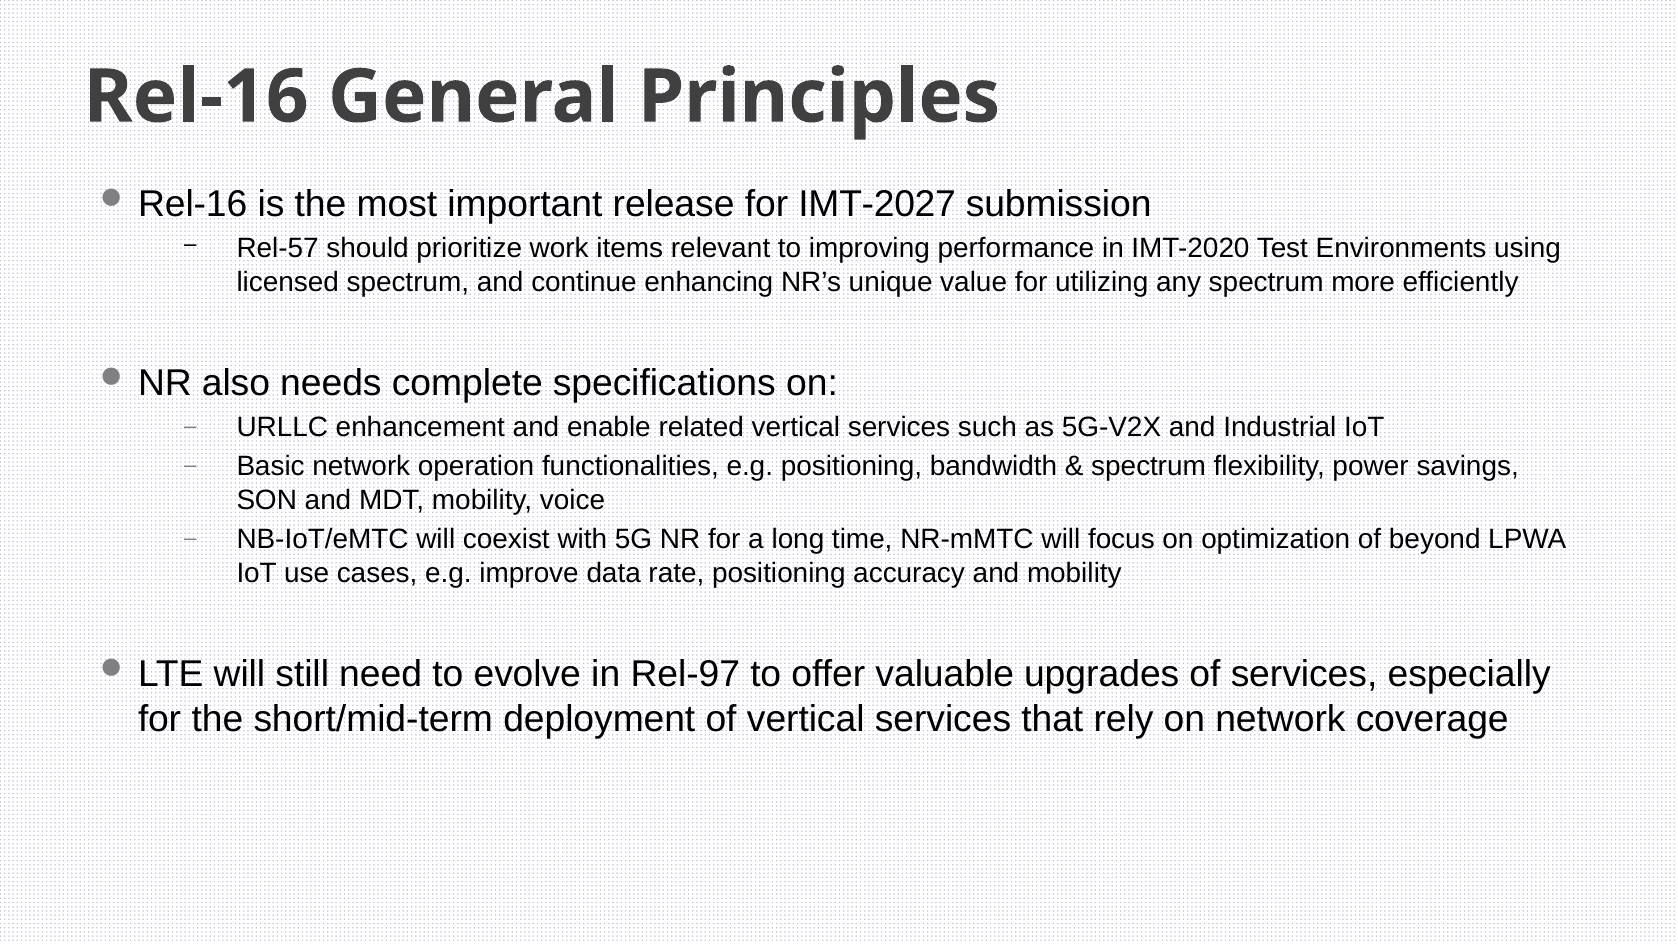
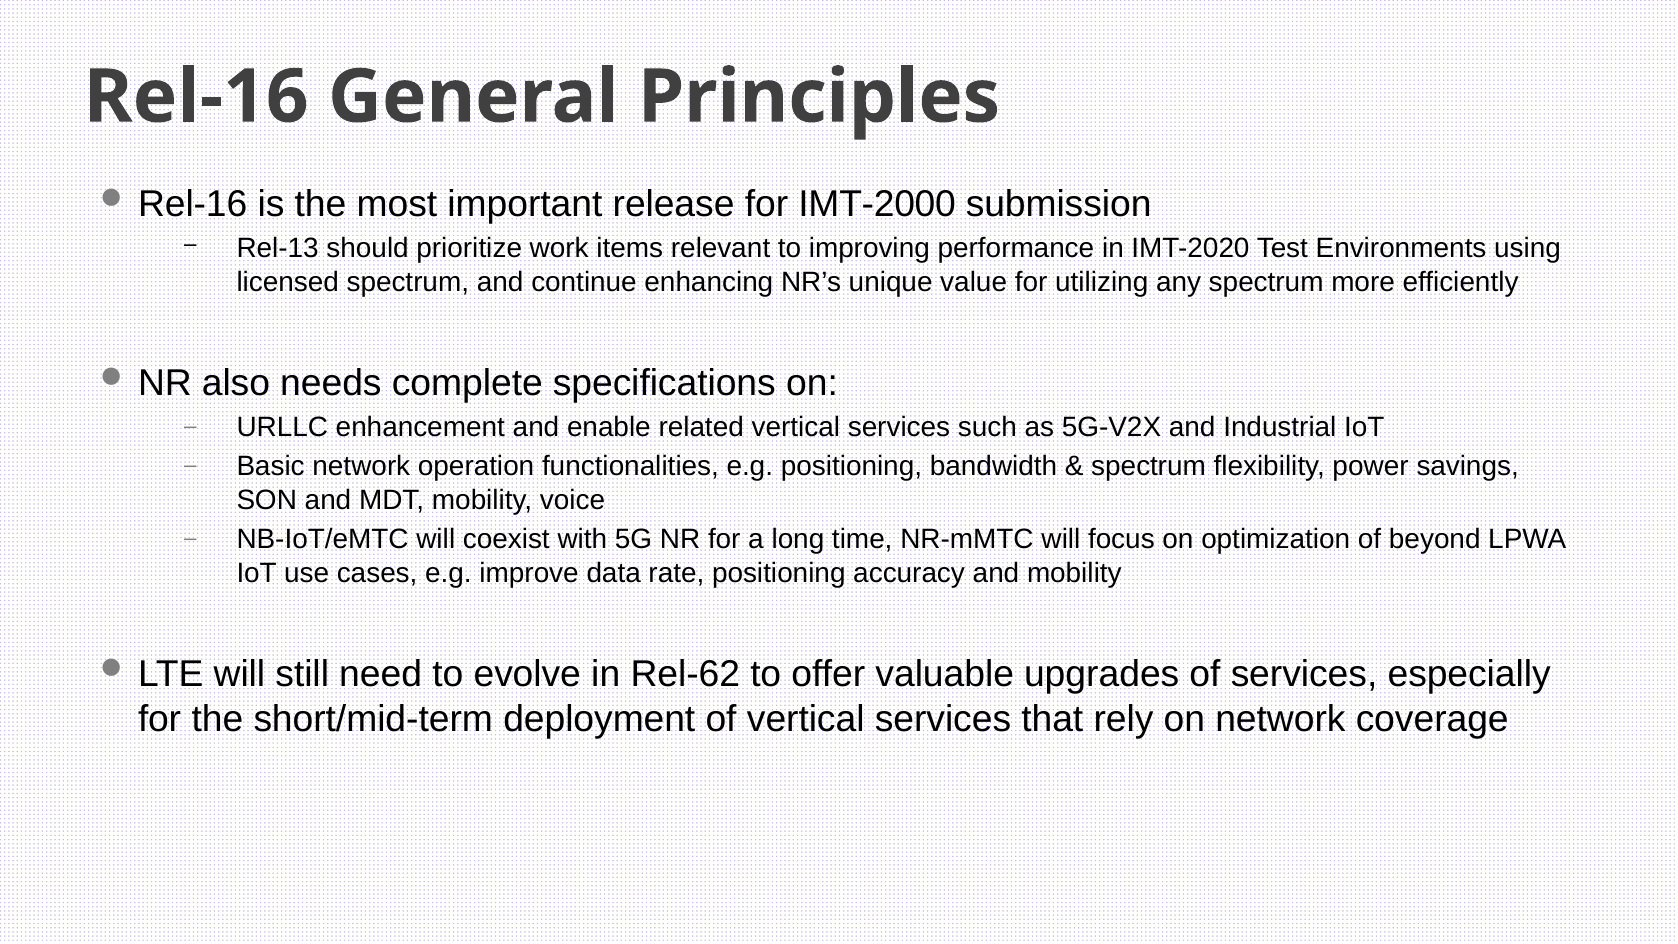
IMT-2027: IMT-2027 -> IMT-2000 (877, 204)
Rel-57: Rel-57 -> Rel-13 (278, 248)
Rel-97: Rel-97 -> Rel-62 (685, 674)
